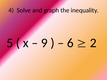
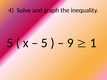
9: 9 -> 5 (44, 43)
6: 6 -> 9 (70, 43)
2: 2 -> 1 (93, 43)
